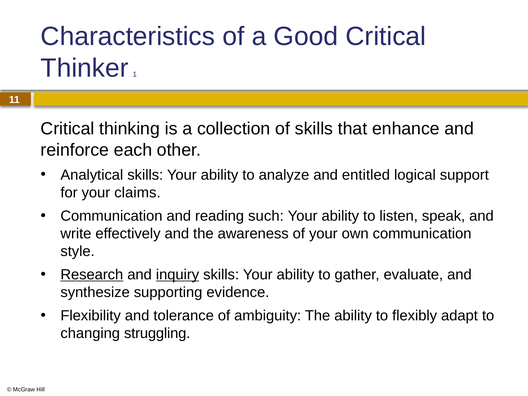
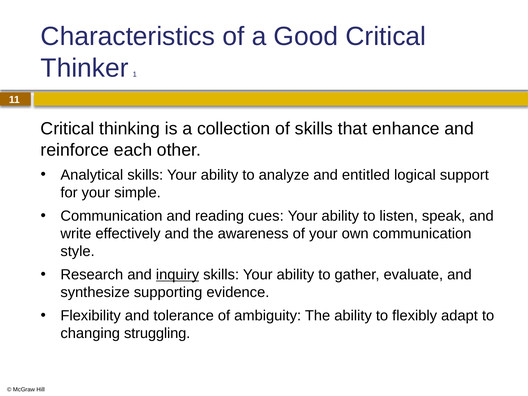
claims: claims -> simple (138, 193)
such: such -> cues (266, 216)
Research underline: present -> none (92, 275)
